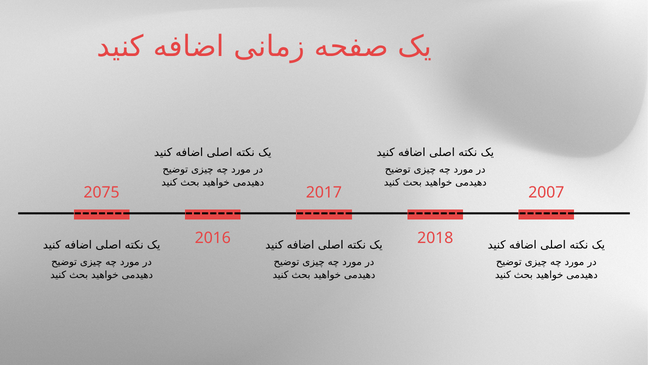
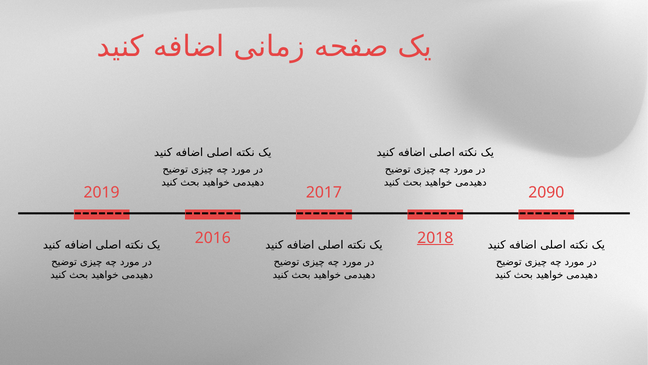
2075: 2075 -> 2019 (102, 192)
2007: 2007 -> 2090 (546, 192)
2018 underline: none -> present (435, 238)
